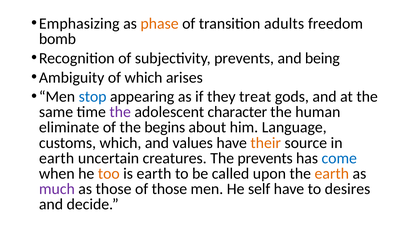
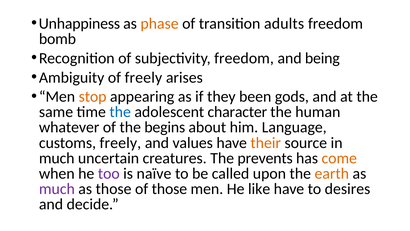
Emphasizing: Emphasizing -> Unhappiness (79, 24)
subjectivity prevents: prevents -> freedom (244, 58)
of which: which -> freely (143, 77)
stop colour: blue -> orange (93, 97)
treat: treat -> been (255, 97)
the colour: purple -> blue (120, 112)
eliminate: eliminate -> whatever (69, 127)
customs which: which -> freely (120, 143)
earth: earth -> much (57, 158)
come colour: blue -> orange (339, 158)
too colour: orange -> purple (109, 173)
is earth: earth -> naïve (154, 173)
self: self -> like (259, 189)
